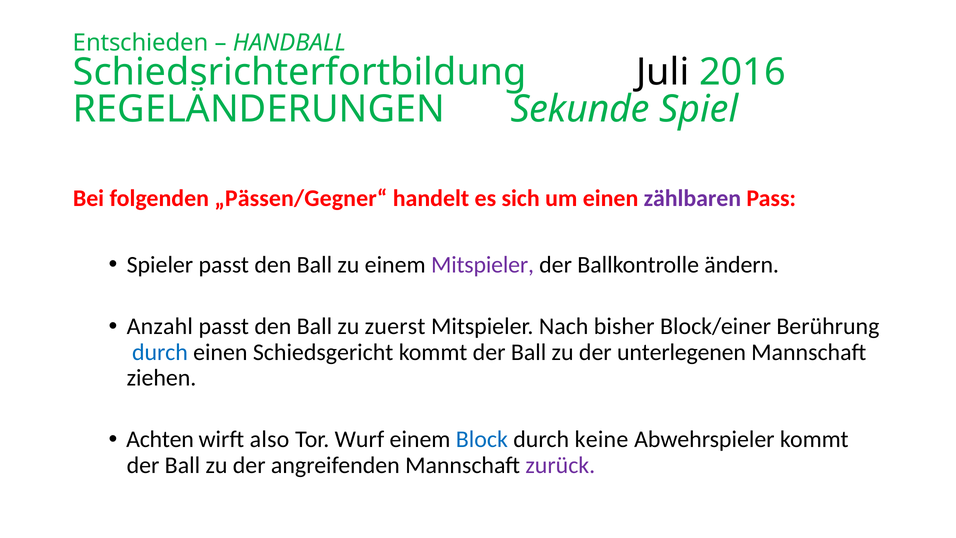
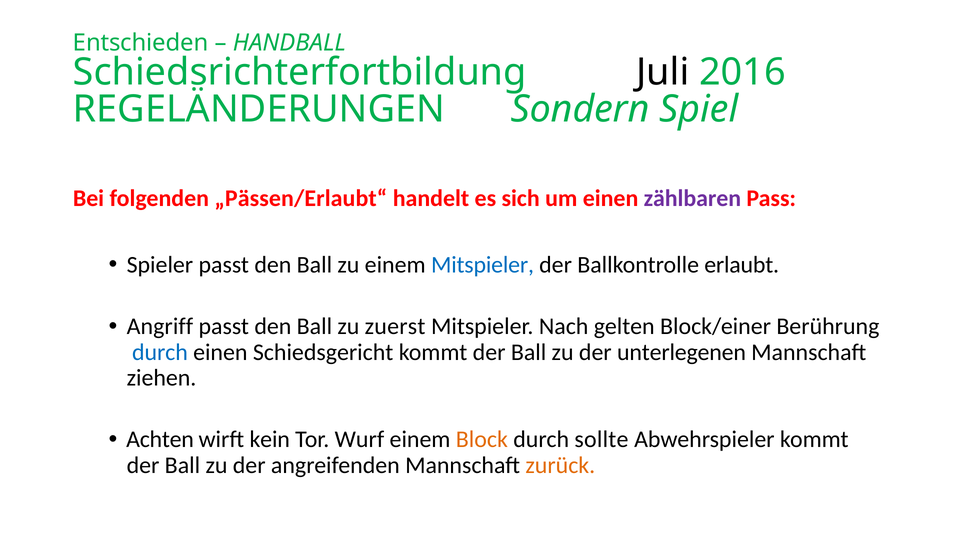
Sekunde: Sekunde -> Sondern (580, 109)
„Pässen/Gegner“: „Pässen/Gegner“ -> „Pässen/Erlaubt“ (301, 198)
Mitspieler colour: purple -> blue (482, 265)
ändern: ändern -> erlaubt (742, 265)
Anzahl: Anzahl -> Angriff (160, 326)
bisher: bisher -> gelten (624, 326)
also: also -> kein (270, 439)
Block colour: blue -> orange (482, 439)
keine: keine -> sollte (601, 439)
zurück colour: purple -> orange (560, 465)
